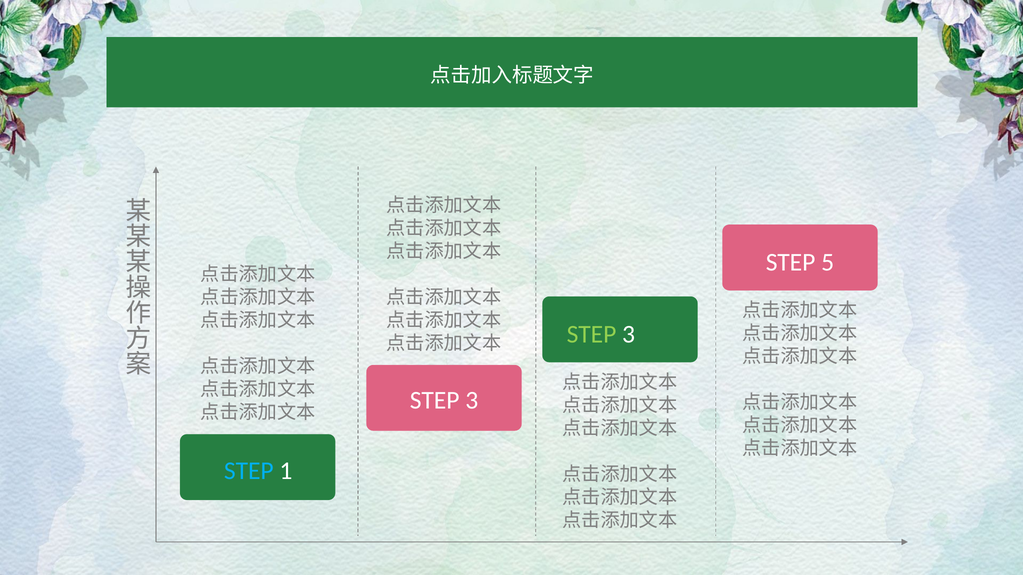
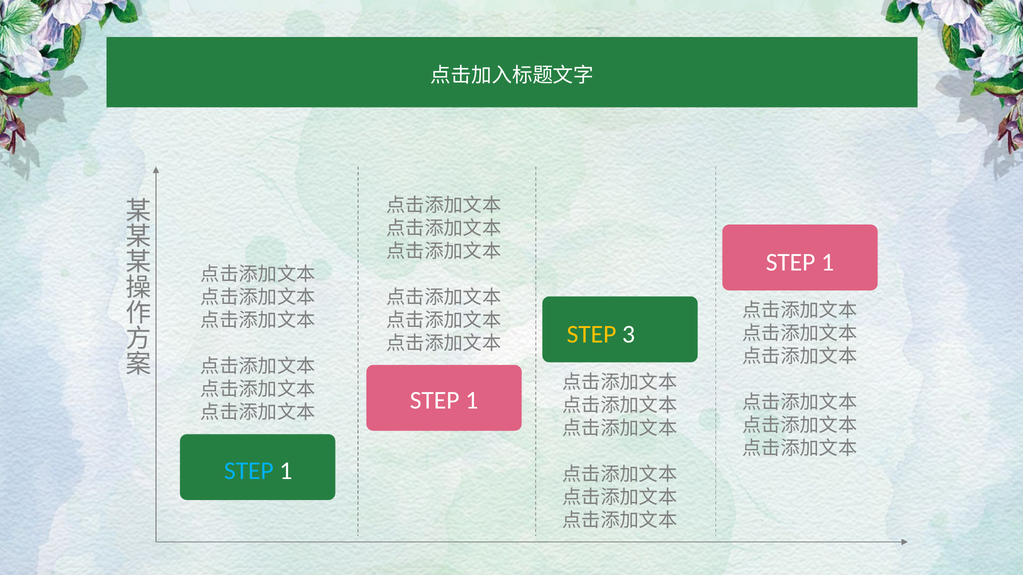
5: 5 -> 1 (828, 263)
STEP colour: light green -> yellow (591, 335)
3: 3 -> 1 (472, 401)
